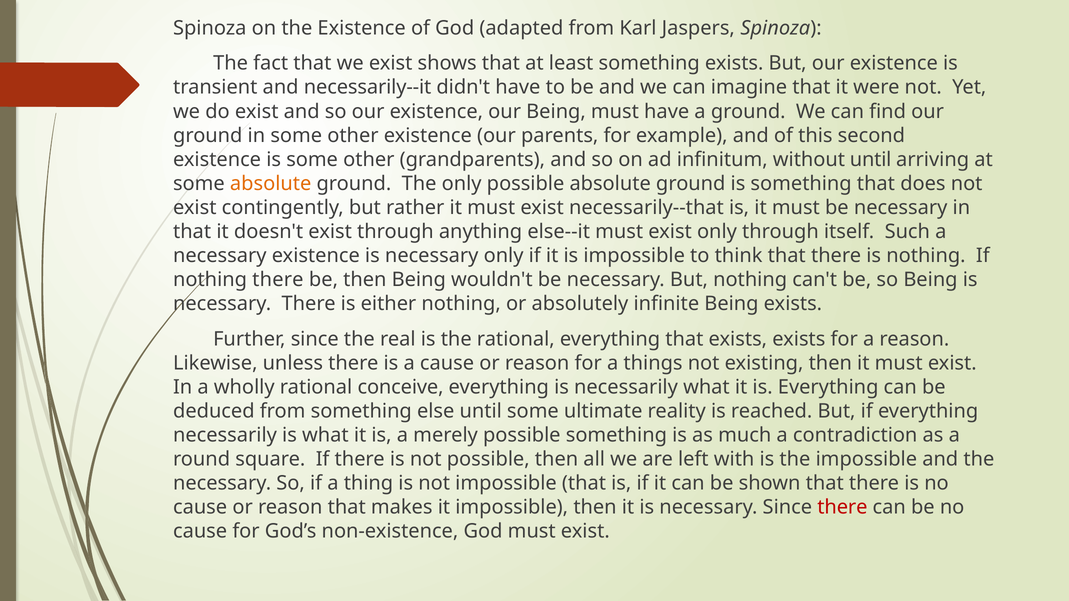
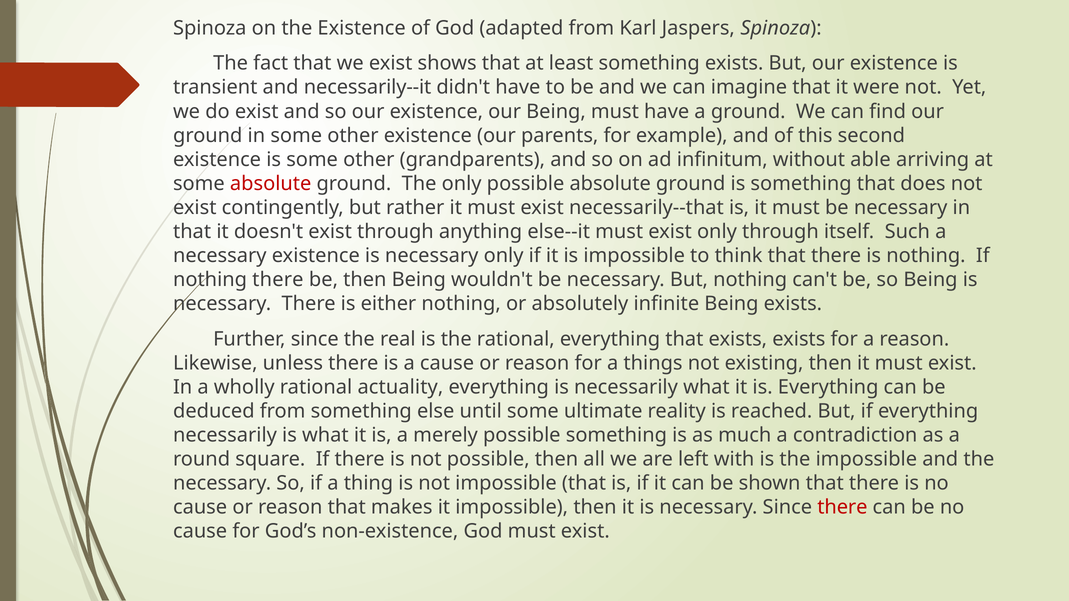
without until: until -> able (870, 160)
absolute colour: orange -> red (271, 184)
conceive: conceive -> actuality (400, 387)
